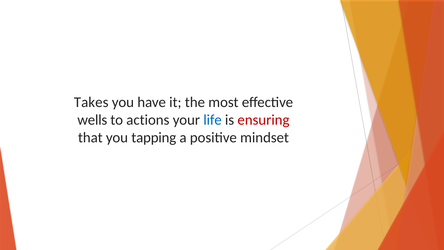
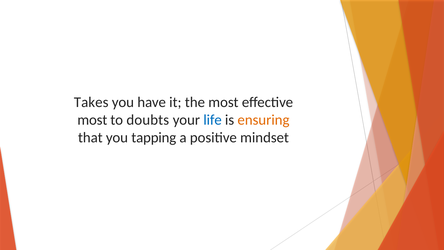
wells: wells -> most (92, 120)
actions: actions -> doubts (148, 120)
ensuring colour: red -> orange (263, 120)
